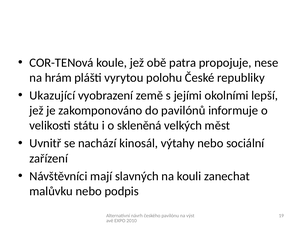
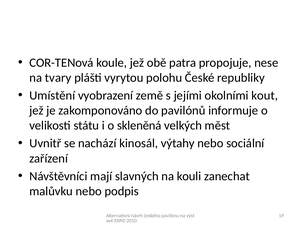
hrám: hrám -> tvary (58, 78)
Ukazující: Ukazující -> Umístění (52, 96)
lepší: lepší -> kout (265, 96)
